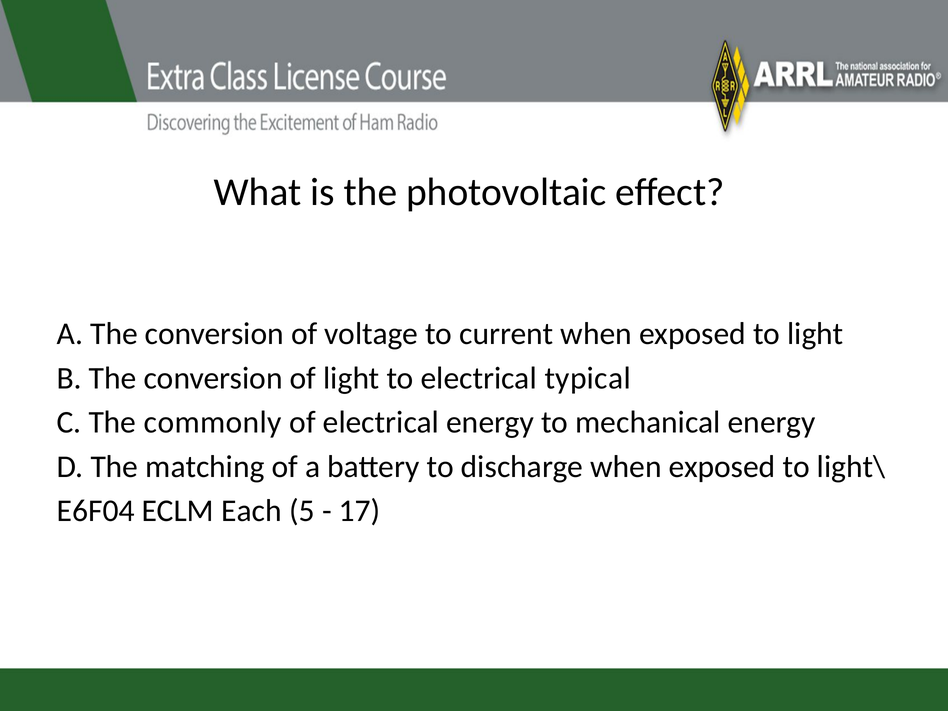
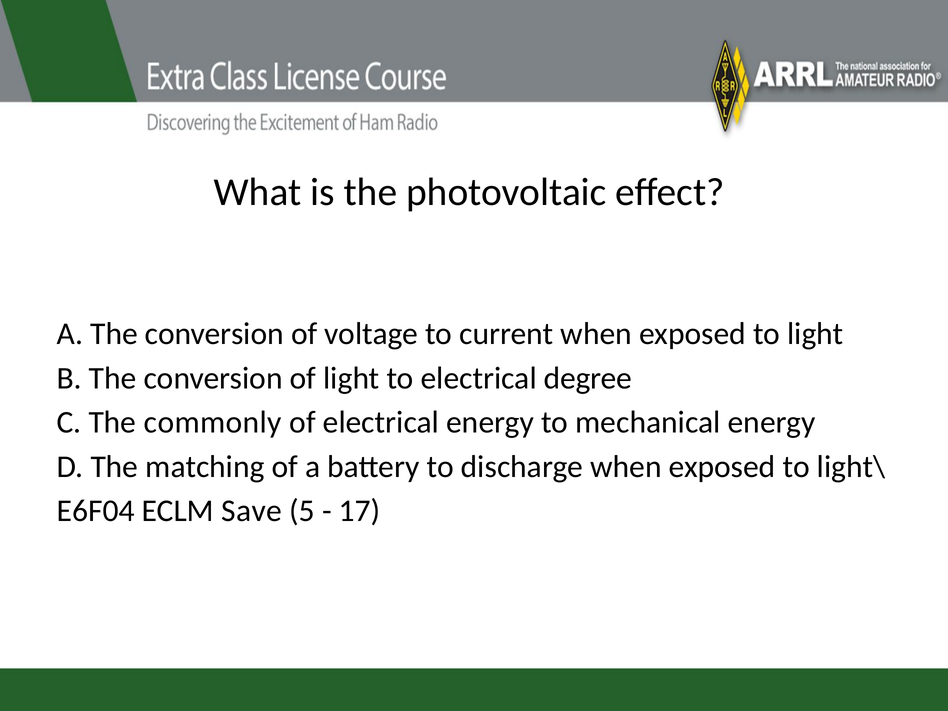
typical: typical -> degree (588, 378)
Each: Each -> Save (252, 511)
